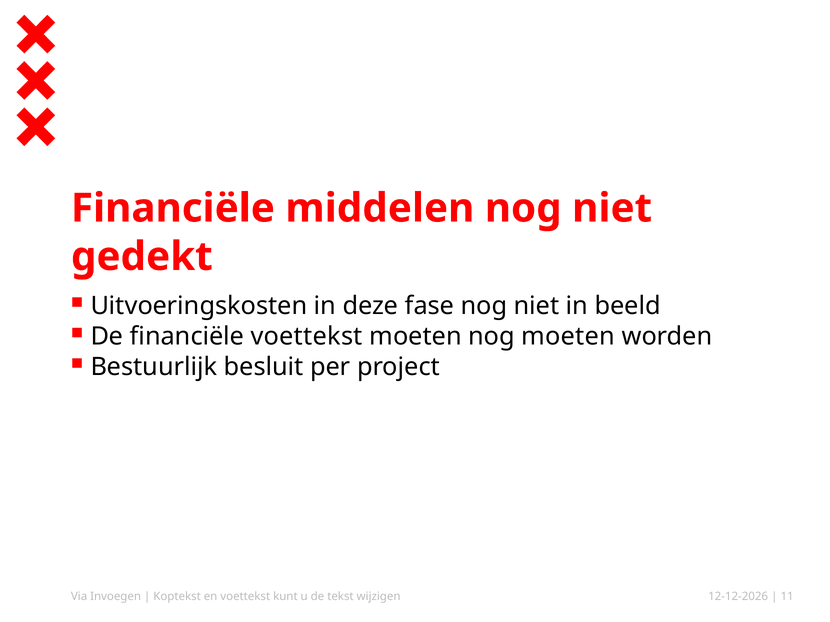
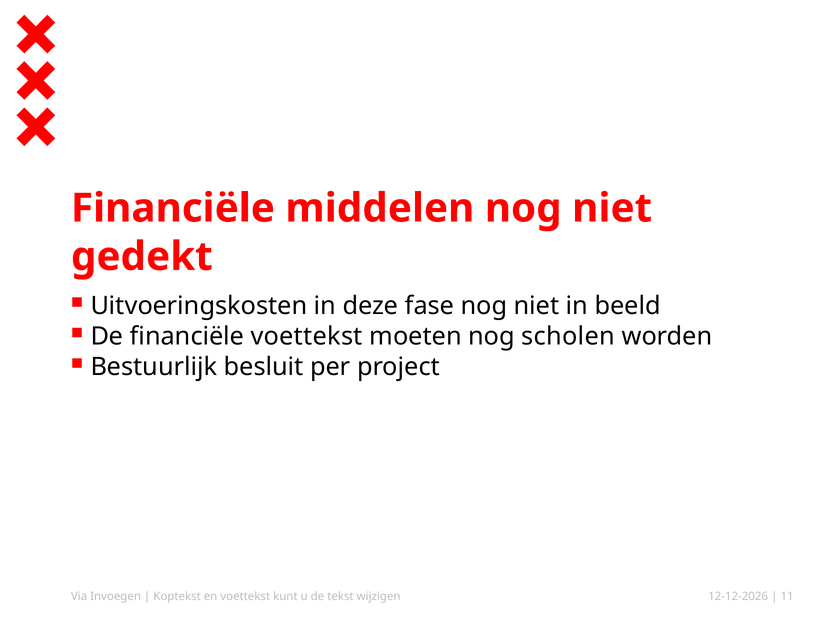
nog moeten: moeten -> scholen (568, 337)
